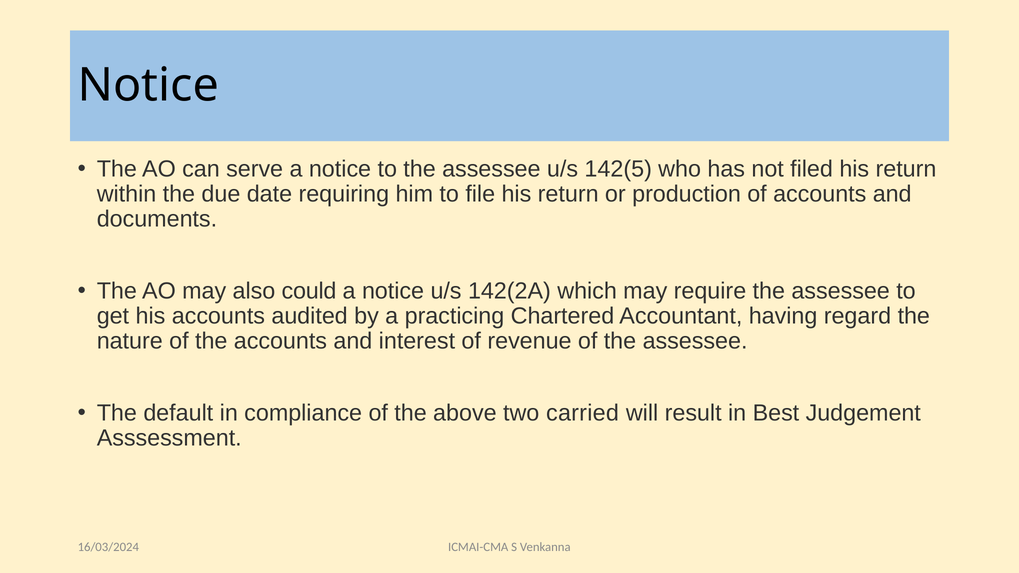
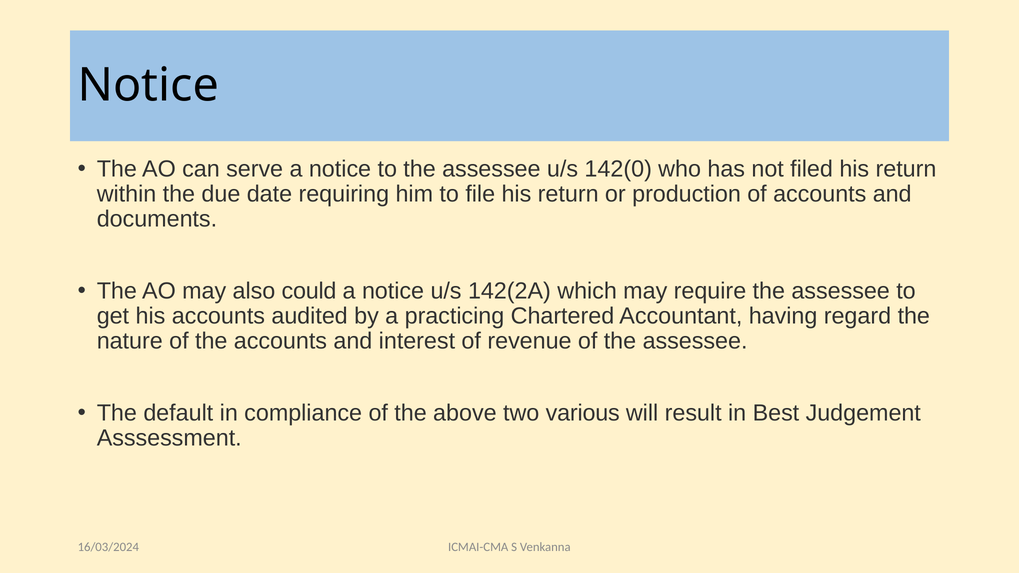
142(5: 142(5 -> 142(0 (618, 169)
carried: carried -> various (583, 413)
